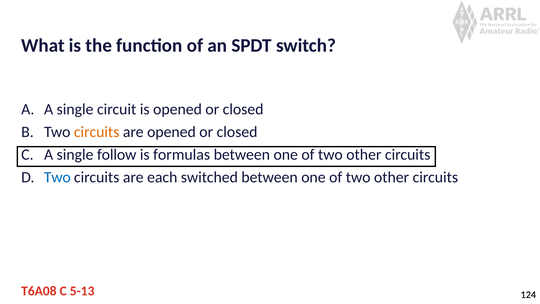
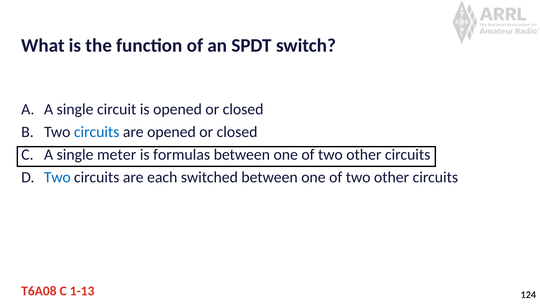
circuits colour: orange -> blue (97, 132)
follow: follow -> meter (117, 154)
5-13: 5-13 -> 1-13 (82, 291)
